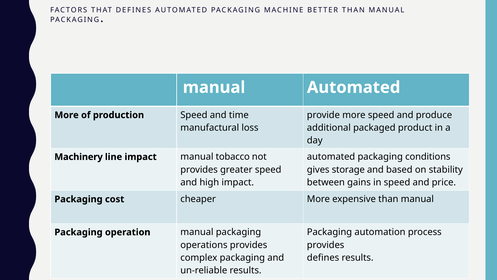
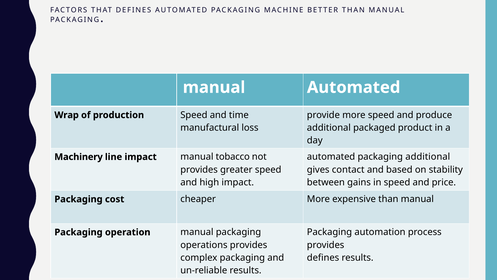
More: More -> Wrap (67, 115)
packaging conditions: conditions -> additional (428, 157)
storage: storage -> contact (348, 169)
